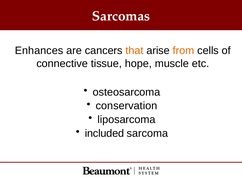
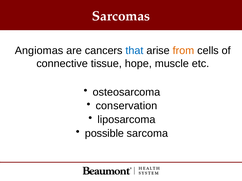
Enhances: Enhances -> Angiomas (39, 51)
that colour: orange -> blue (134, 51)
included: included -> possible (104, 134)
